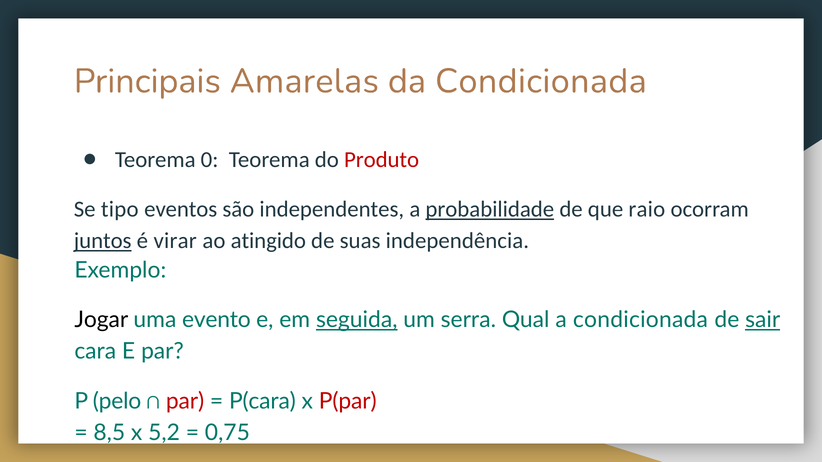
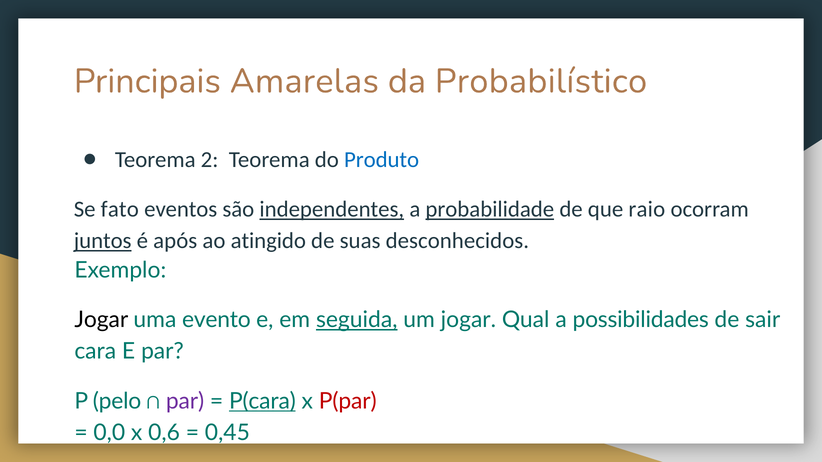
da Condicionada: Condicionada -> Probabilístico (541, 81)
0: 0 -> 2 (210, 160)
Produto colour: red -> blue (382, 160)
tipo: tipo -> fato (120, 209)
independentes underline: none -> present (332, 209)
virar: virar -> após (175, 241)
independência: independência -> desconhecidos (457, 241)
um serra: serra -> jogar (468, 320)
a condicionada: condicionada -> possibilidades (641, 320)
sair underline: present -> none (763, 320)
par colour: red -> purple (185, 402)
P(cara underline: none -> present (262, 402)
8,5: 8,5 -> 0,0 (109, 433)
5,2: 5,2 -> 0,6 (164, 433)
0,75: 0,75 -> 0,45 (227, 433)
